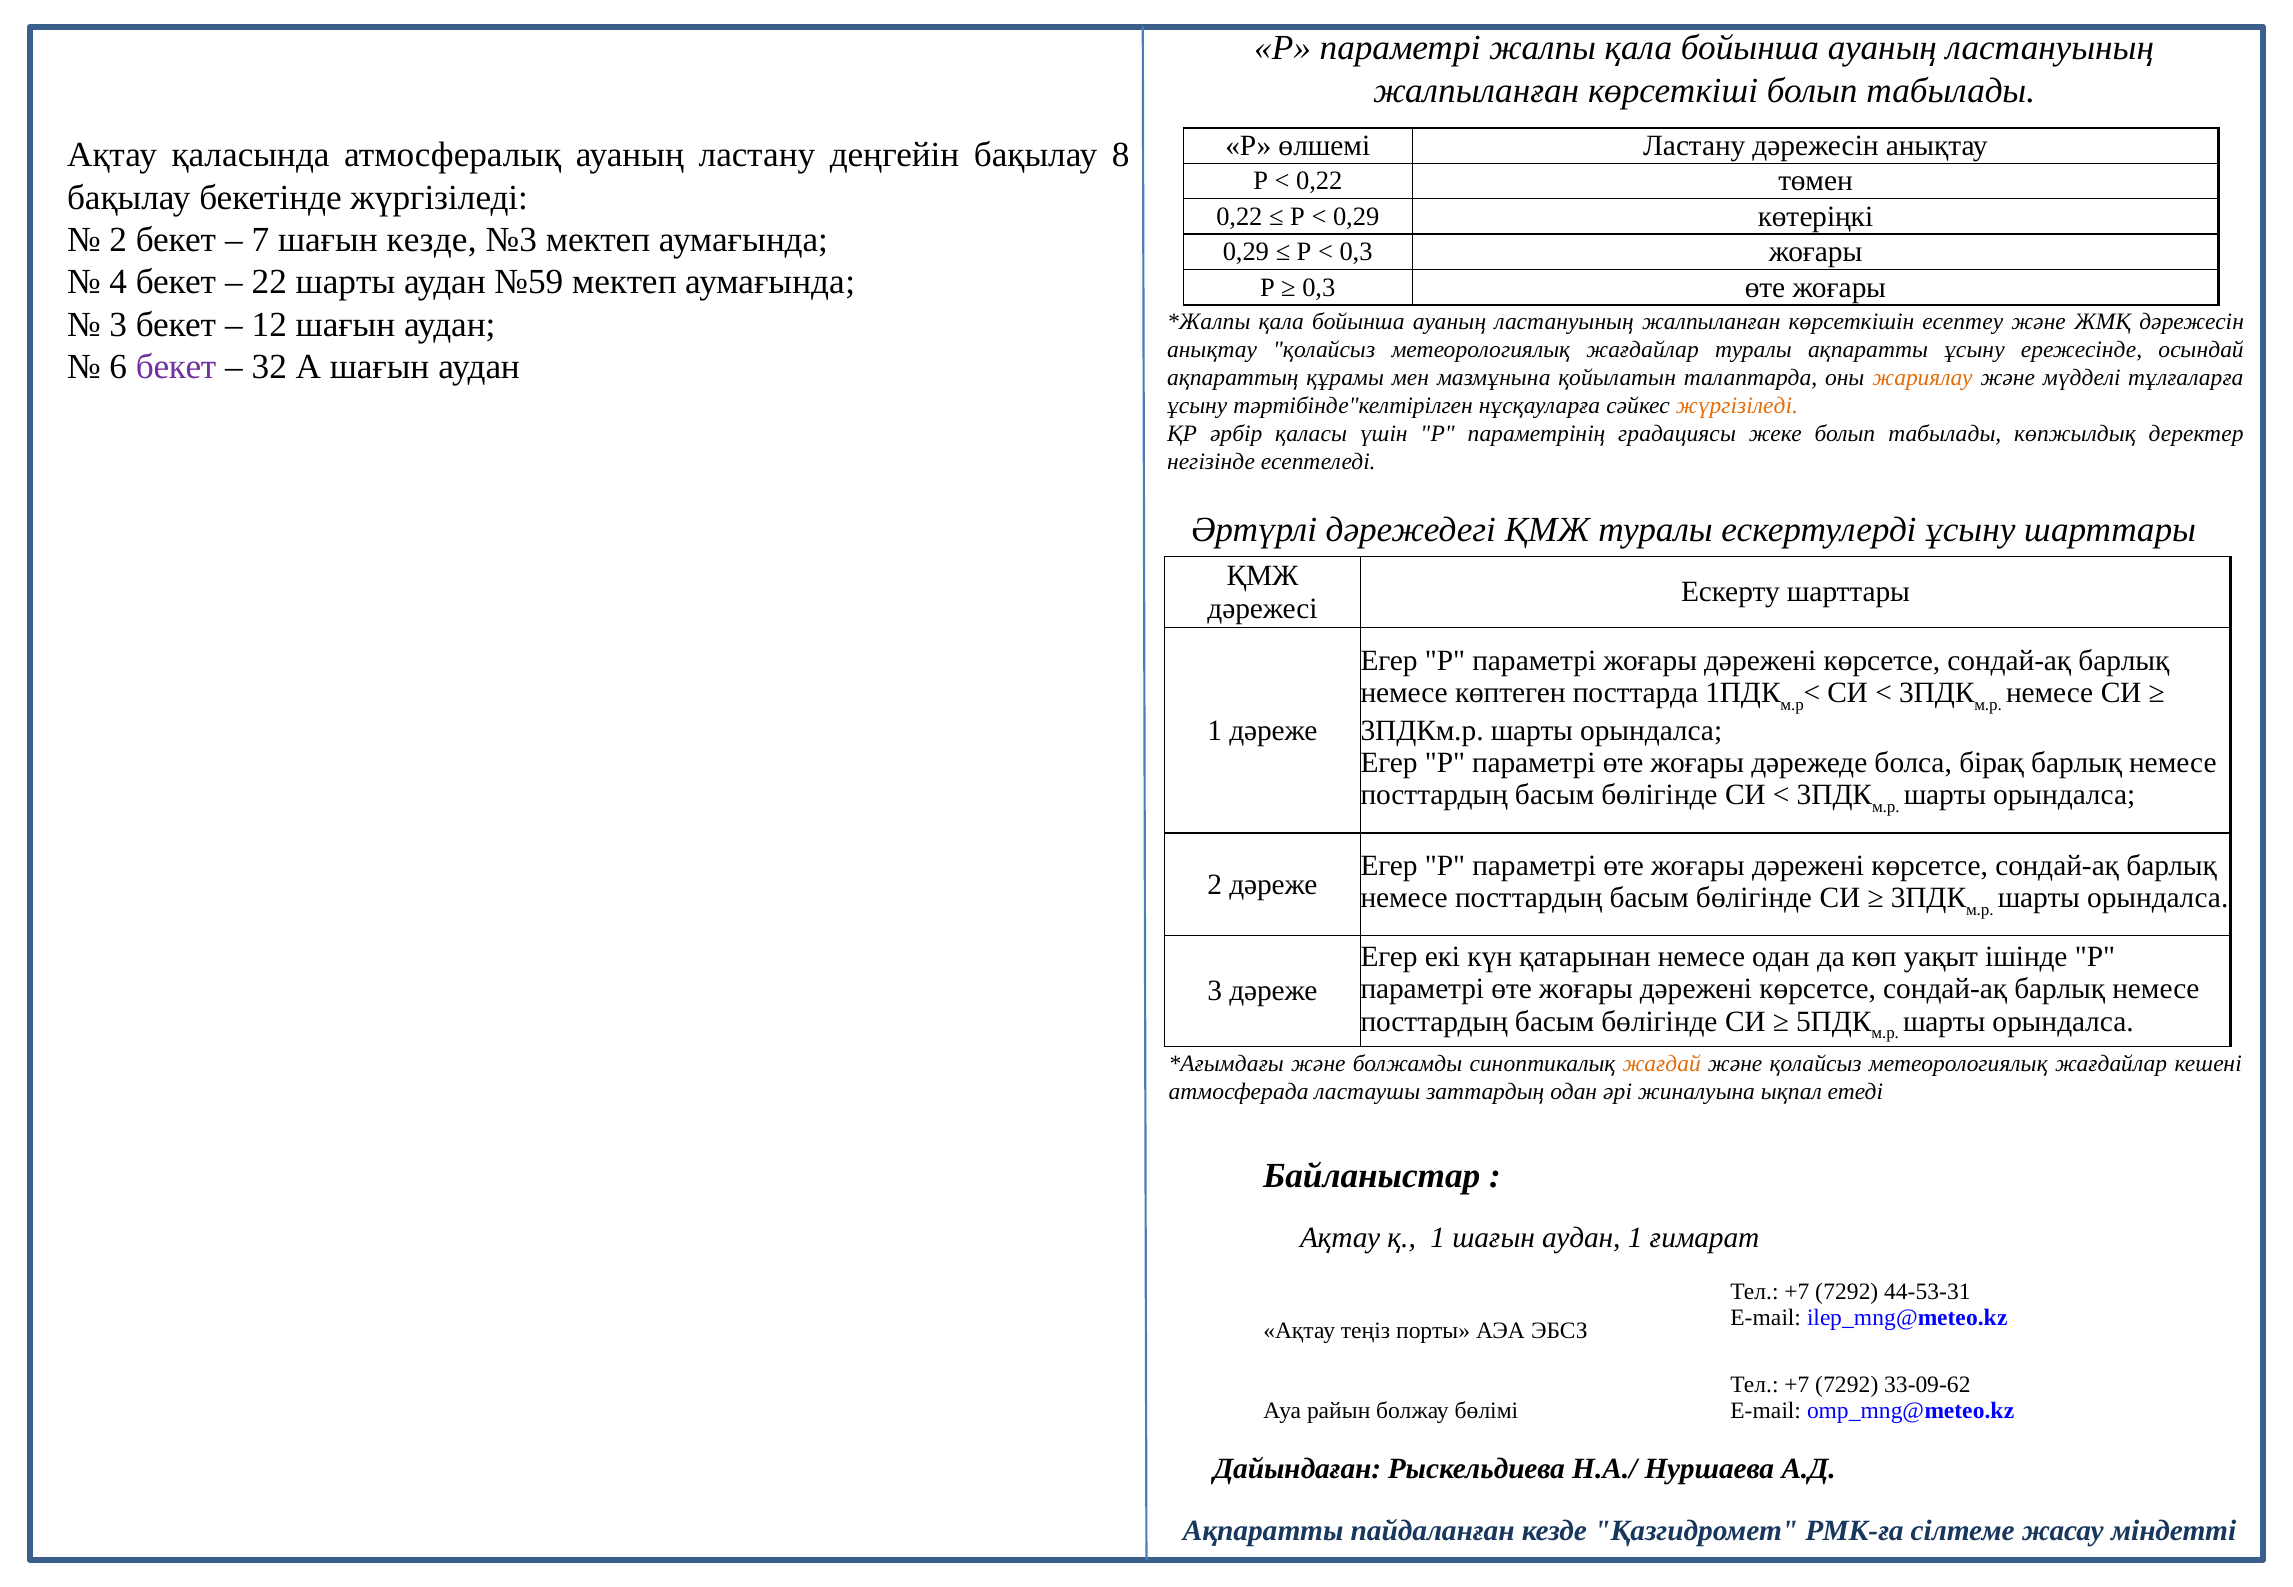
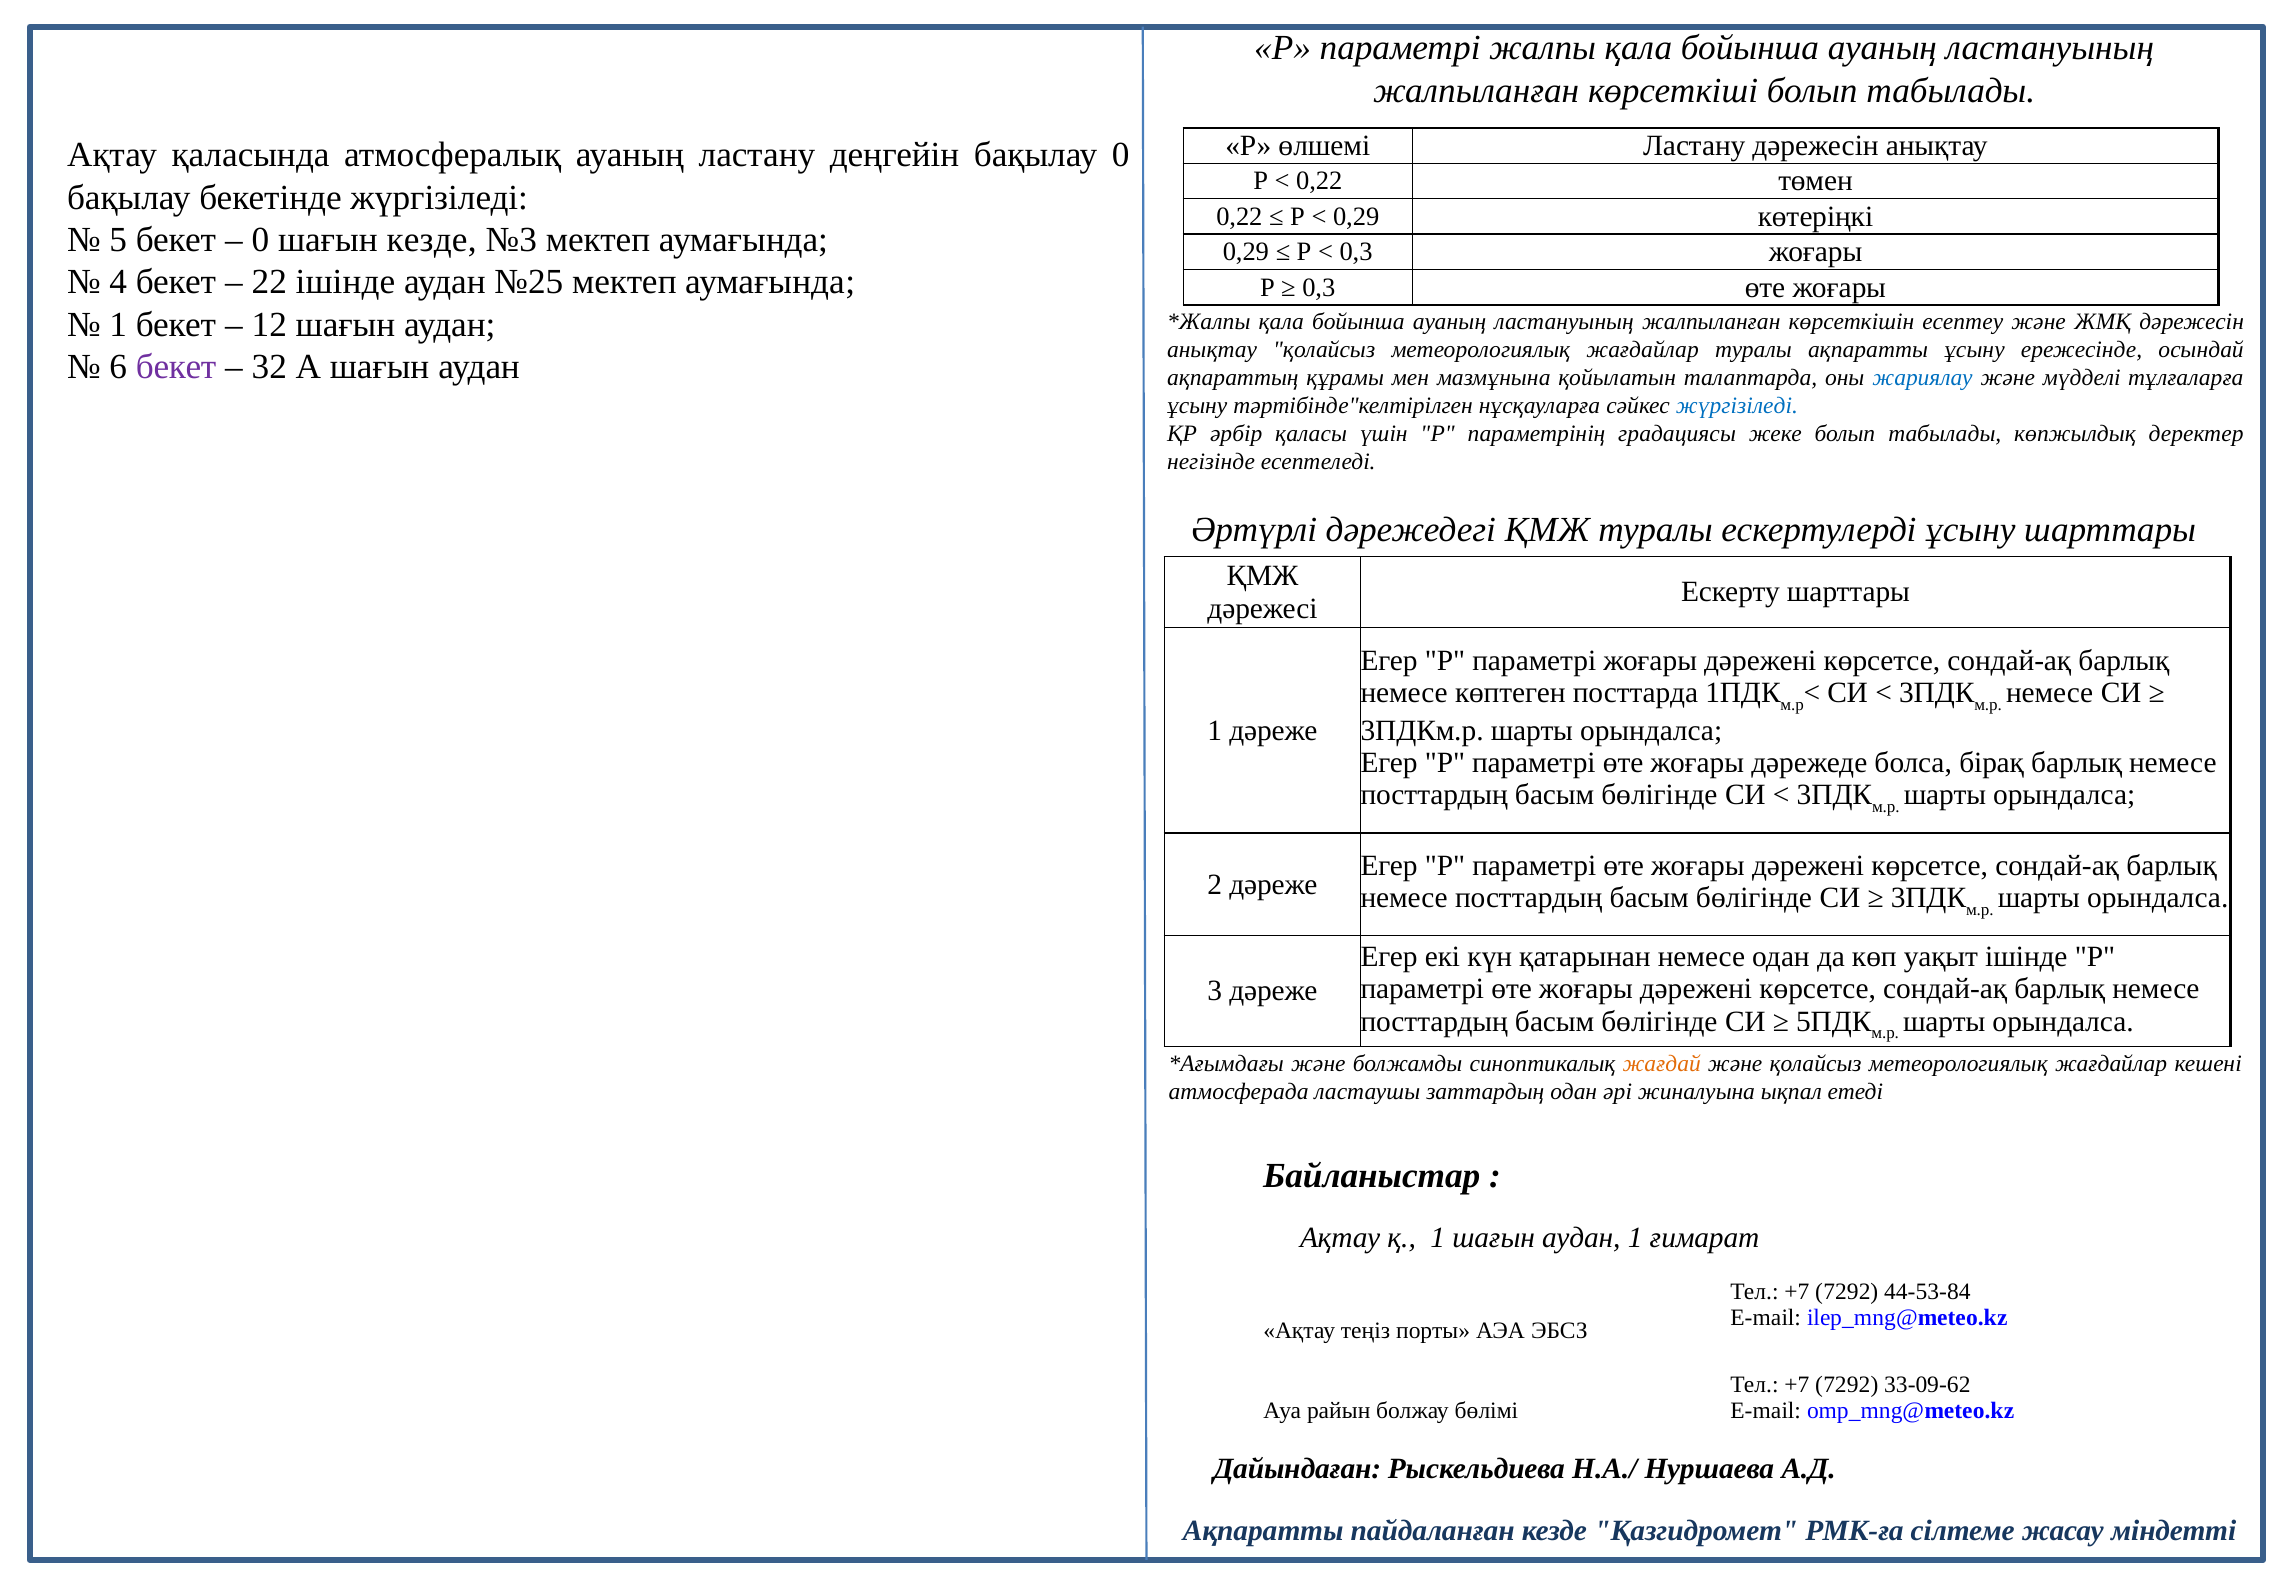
бақылау 8: 8 -> 0 (1121, 155)
2: 2 -> 5 (118, 240)
7: 7 -> 0 (260, 240)
22 шарты: шарты -> ішінде (345, 282)
№59: №59 -> №25 (529, 282)
3: 3 -> 1 (118, 325)
жариялау colour: orange -> blue (1923, 378)
жүргізіледі colour: orange -> blue (1737, 406)
44-53-31: 44-53-31 -> 44-53-84 (1927, 1292)
